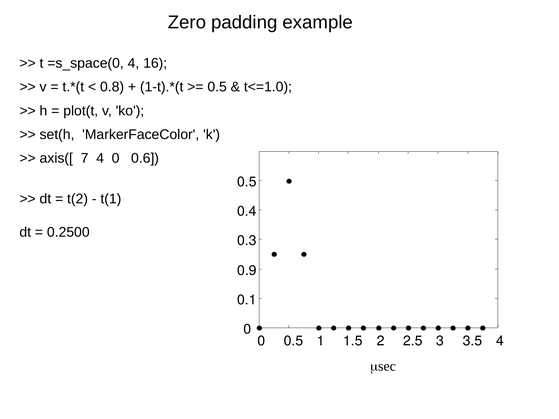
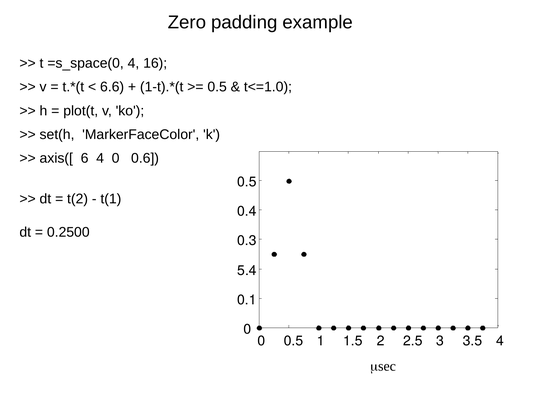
0.8: 0.8 -> 6.6 (112, 87)
7: 7 -> 6 (85, 158)
0.9: 0.9 -> 5.4 (247, 271)
